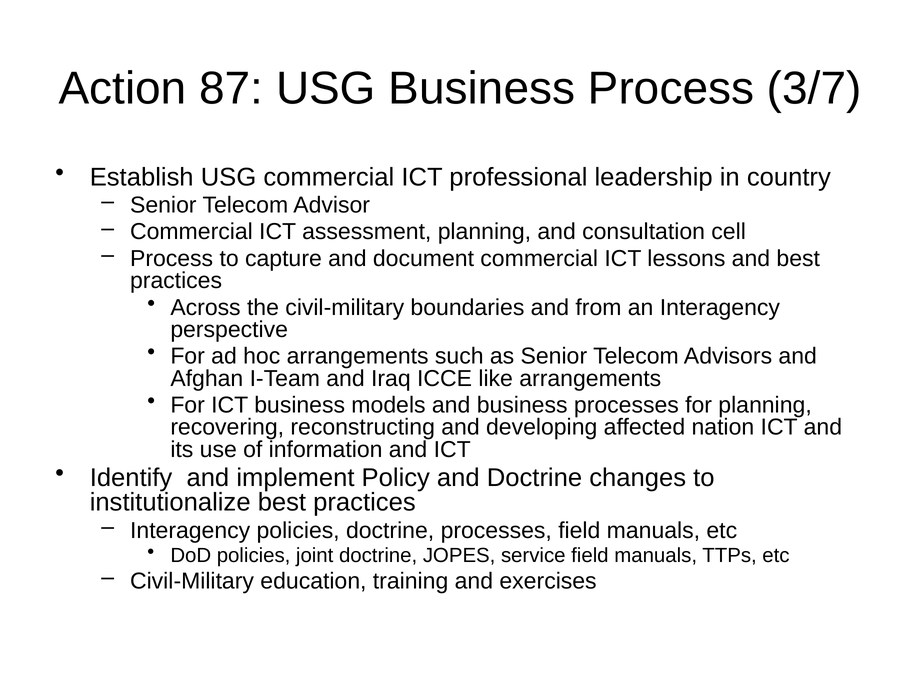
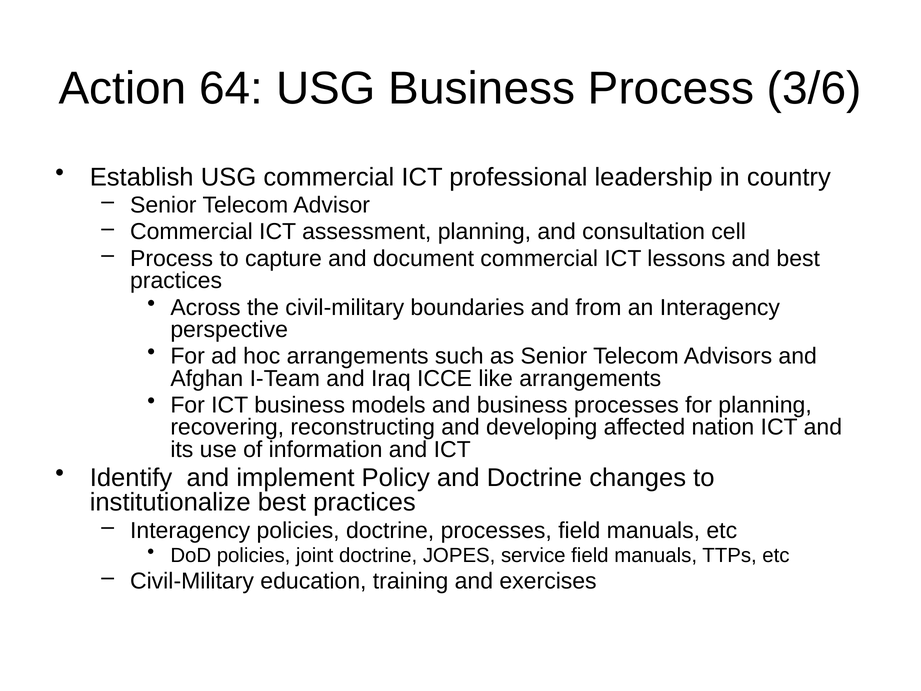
87: 87 -> 64 (231, 88)
3/7: 3/7 -> 3/6 (814, 88)
